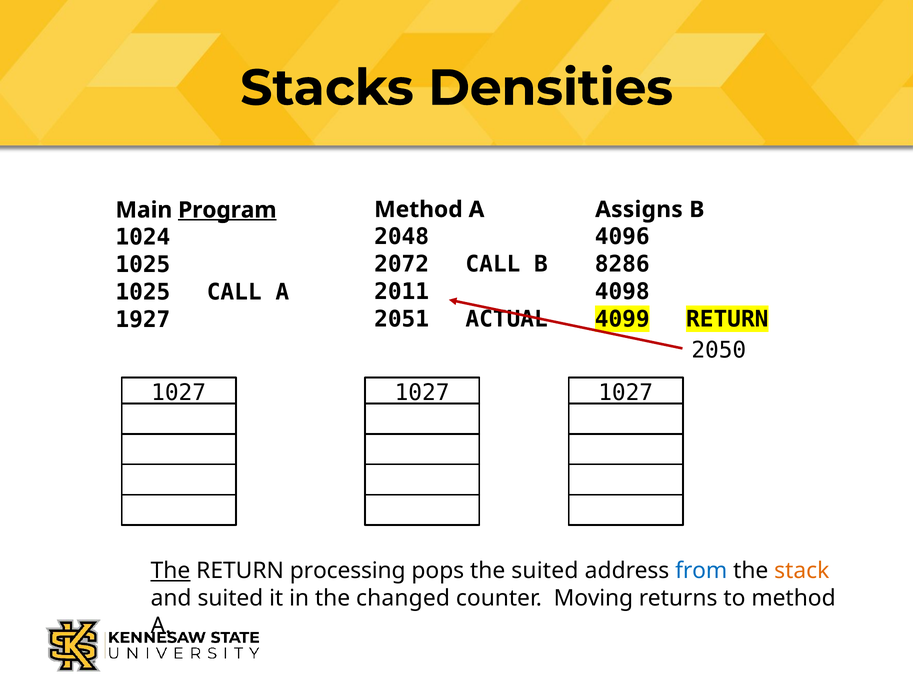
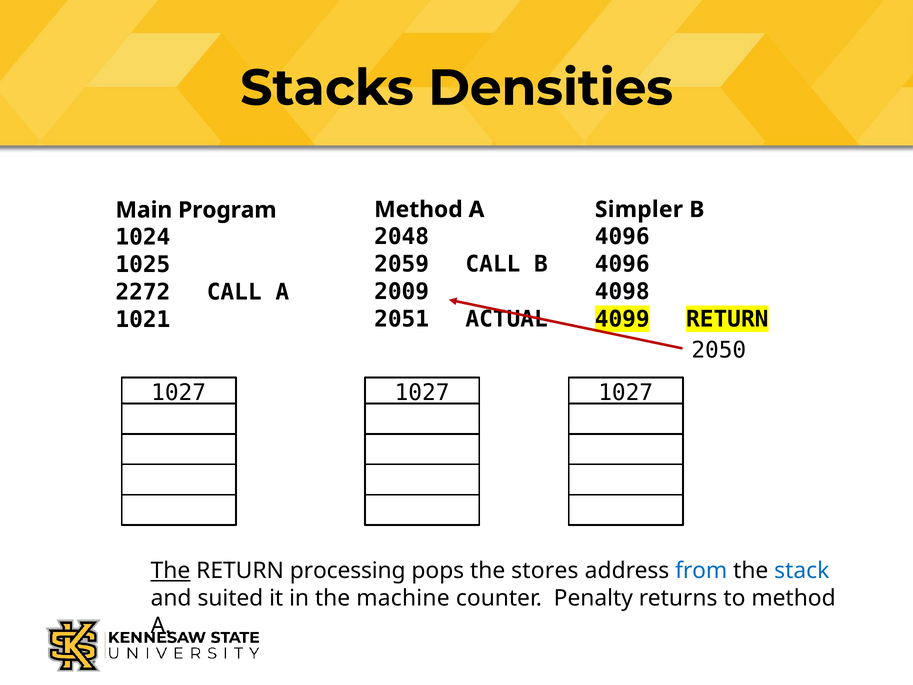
Assigns: Assigns -> Simpler (639, 209)
Program underline: present -> none (227, 210)
2072: 2072 -> 2059 (402, 264)
8286: 8286 -> 4096 (622, 264)
2011: 2011 -> 2009 (402, 292)
1025: 1025 -> 2272 (143, 292)
1927: 1927 -> 1021 (143, 320)
the suited: suited -> stores (545, 571)
stack colour: orange -> blue (802, 571)
changed: changed -> machine (403, 598)
Moving: Moving -> Penalty (593, 598)
